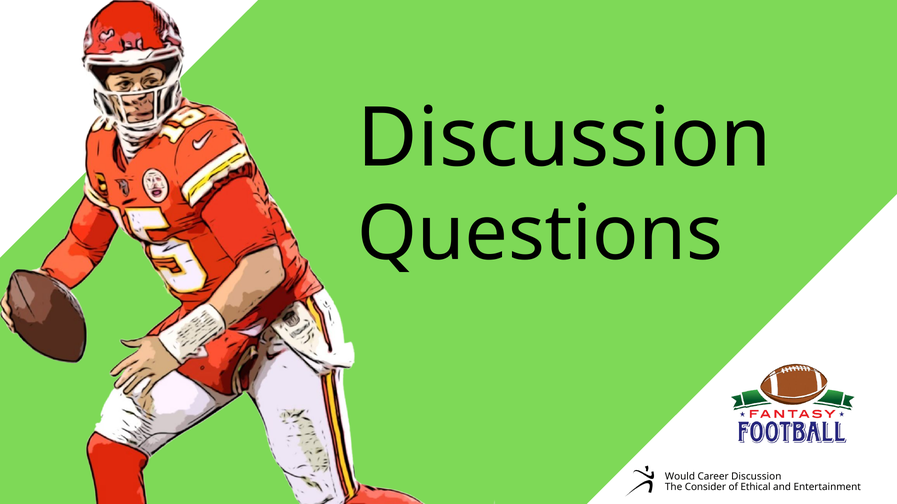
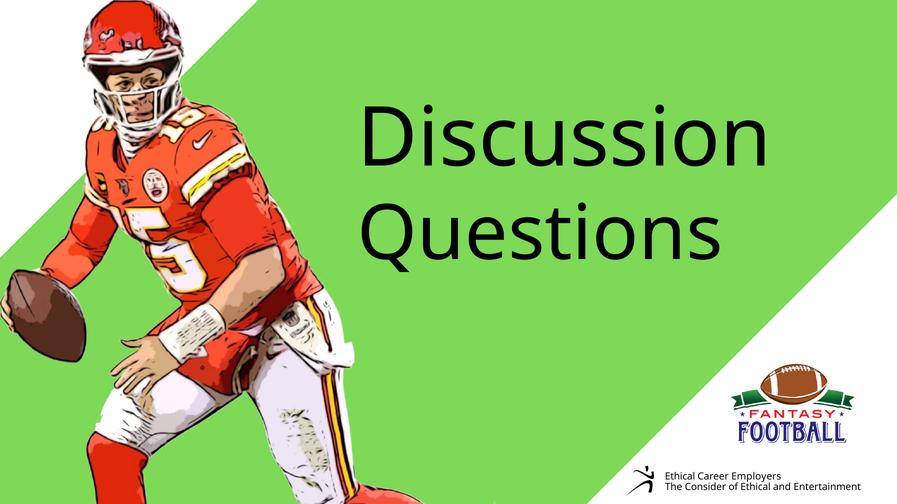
Would: Would -> Ethical (680, 477)
Career Discussion: Discussion -> Employers (756, 477)
